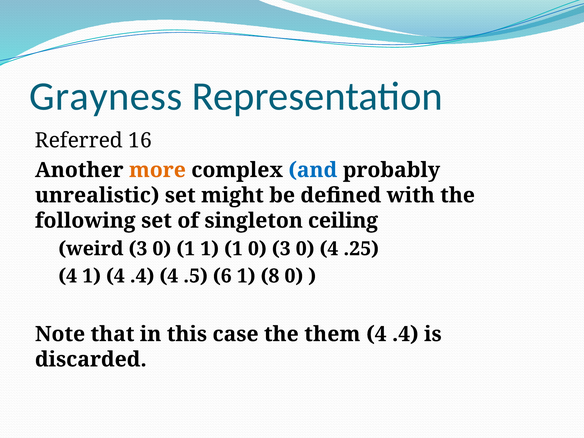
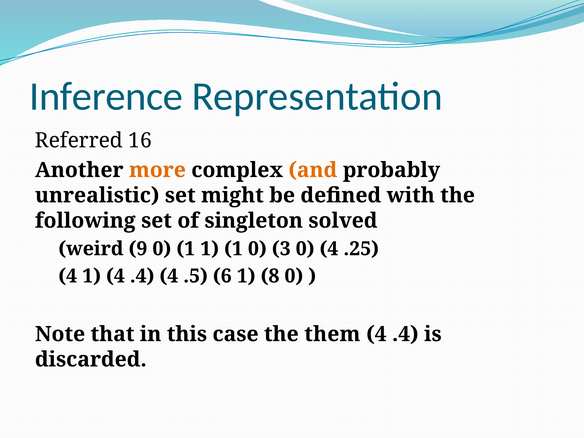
Grayness: Grayness -> Inference (106, 96)
and colour: blue -> orange (313, 170)
ceiling: ceiling -> solved (343, 221)
weird 3: 3 -> 9 (138, 249)
